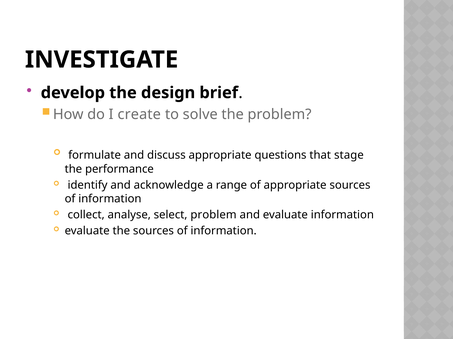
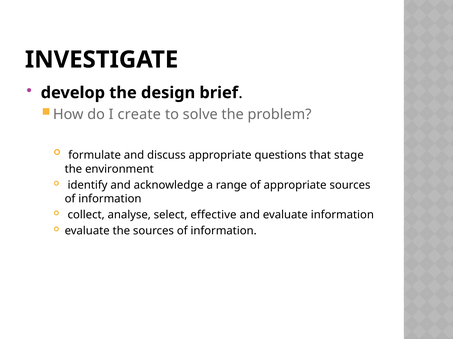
performance: performance -> environment (119, 169)
select problem: problem -> effective (213, 215)
